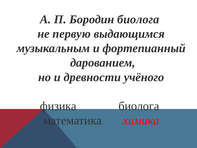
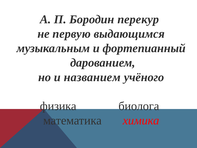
Бородин биолога: биолога -> перекур (138, 19)
древности: древности -> названием (92, 77)
